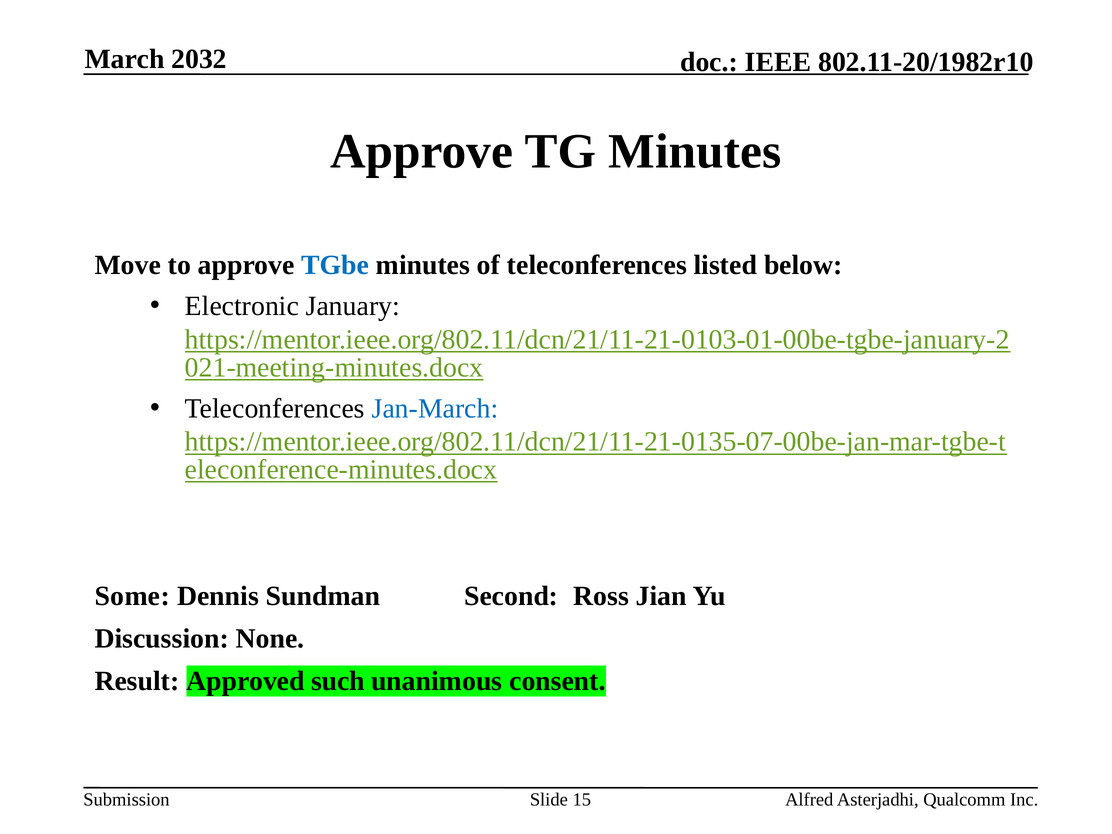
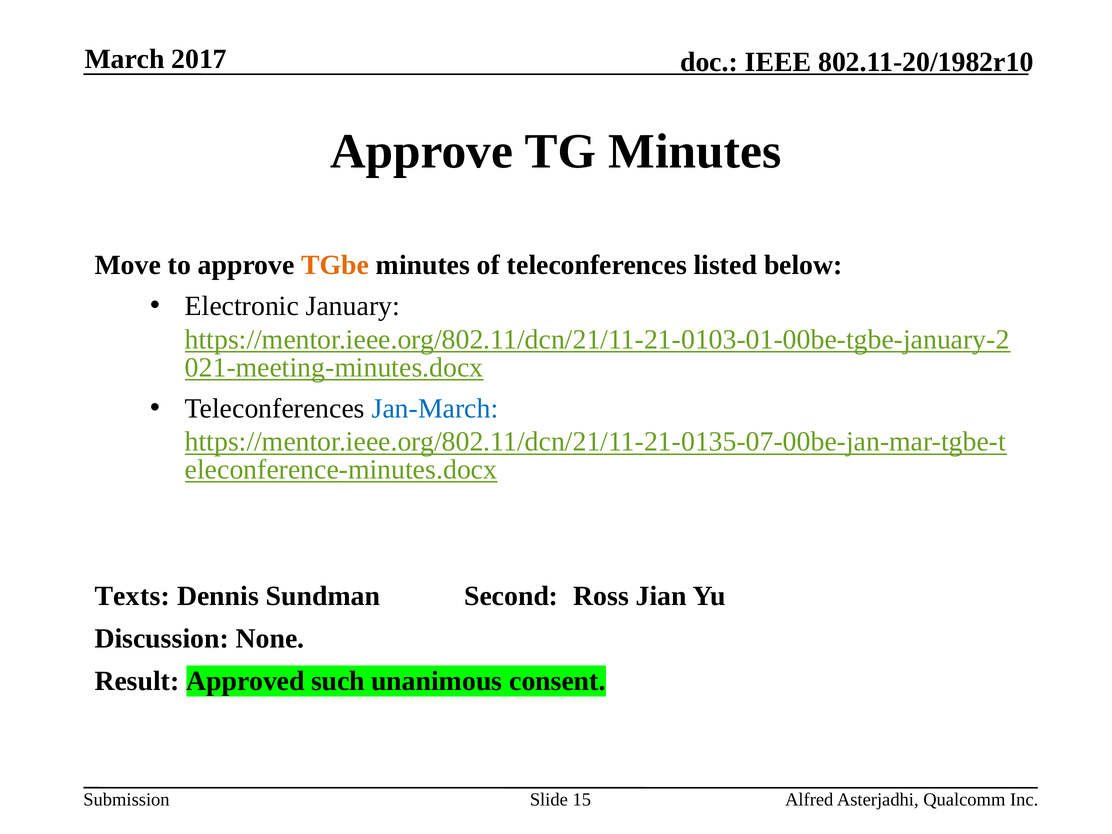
2032: 2032 -> 2017 (199, 59)
TGbe colour: blue -> orange (335, 265)
Some: Some -> Texts (132, 596)
